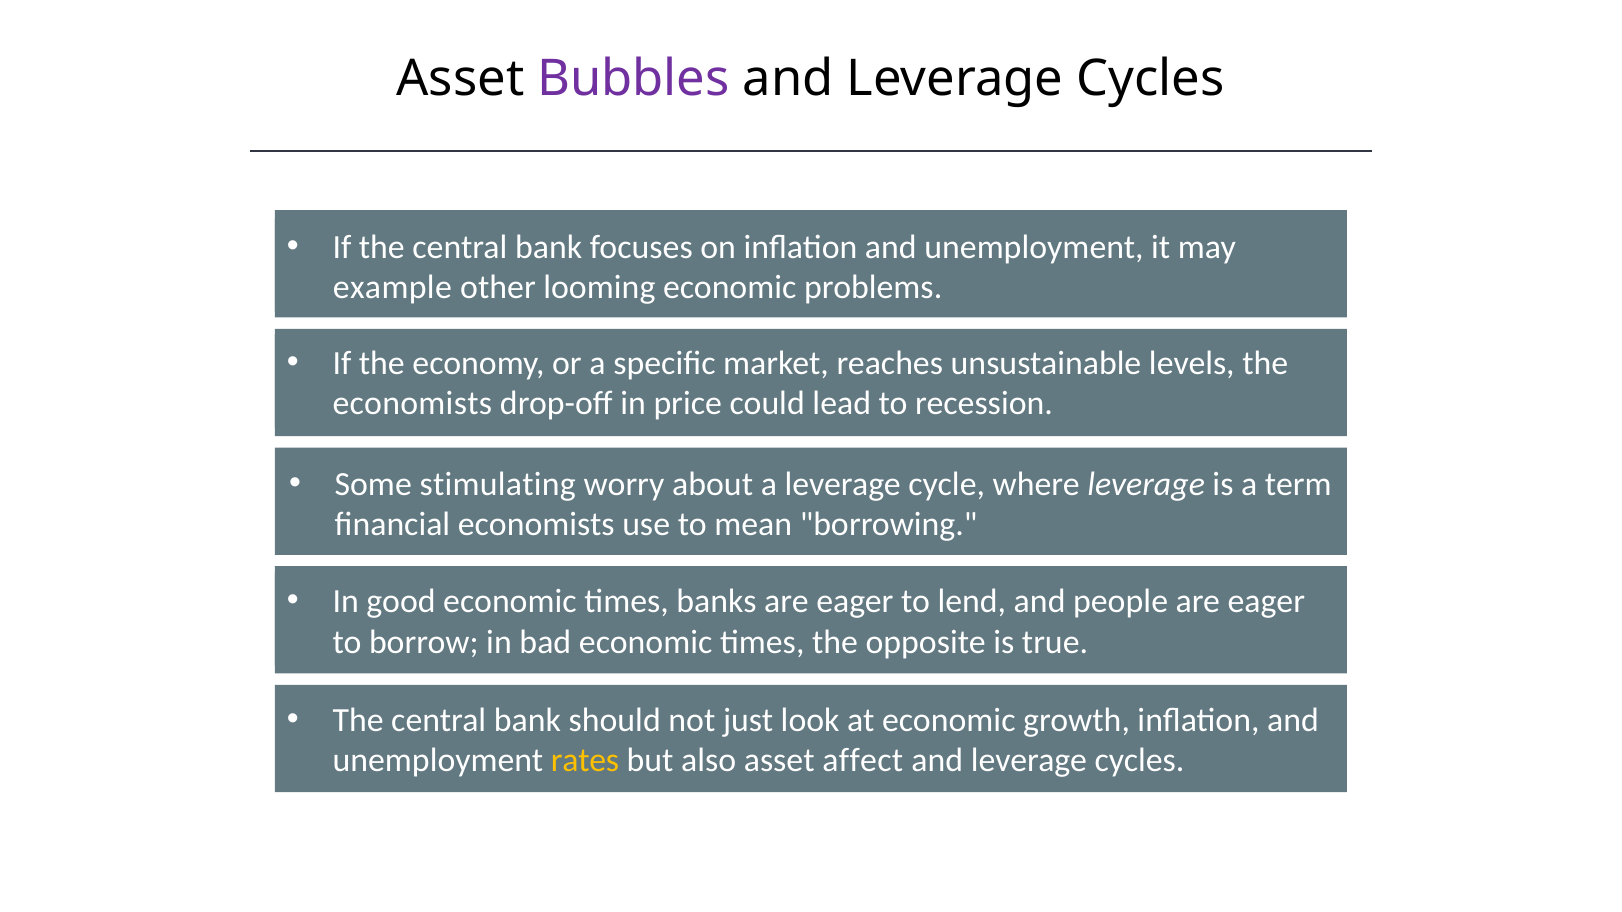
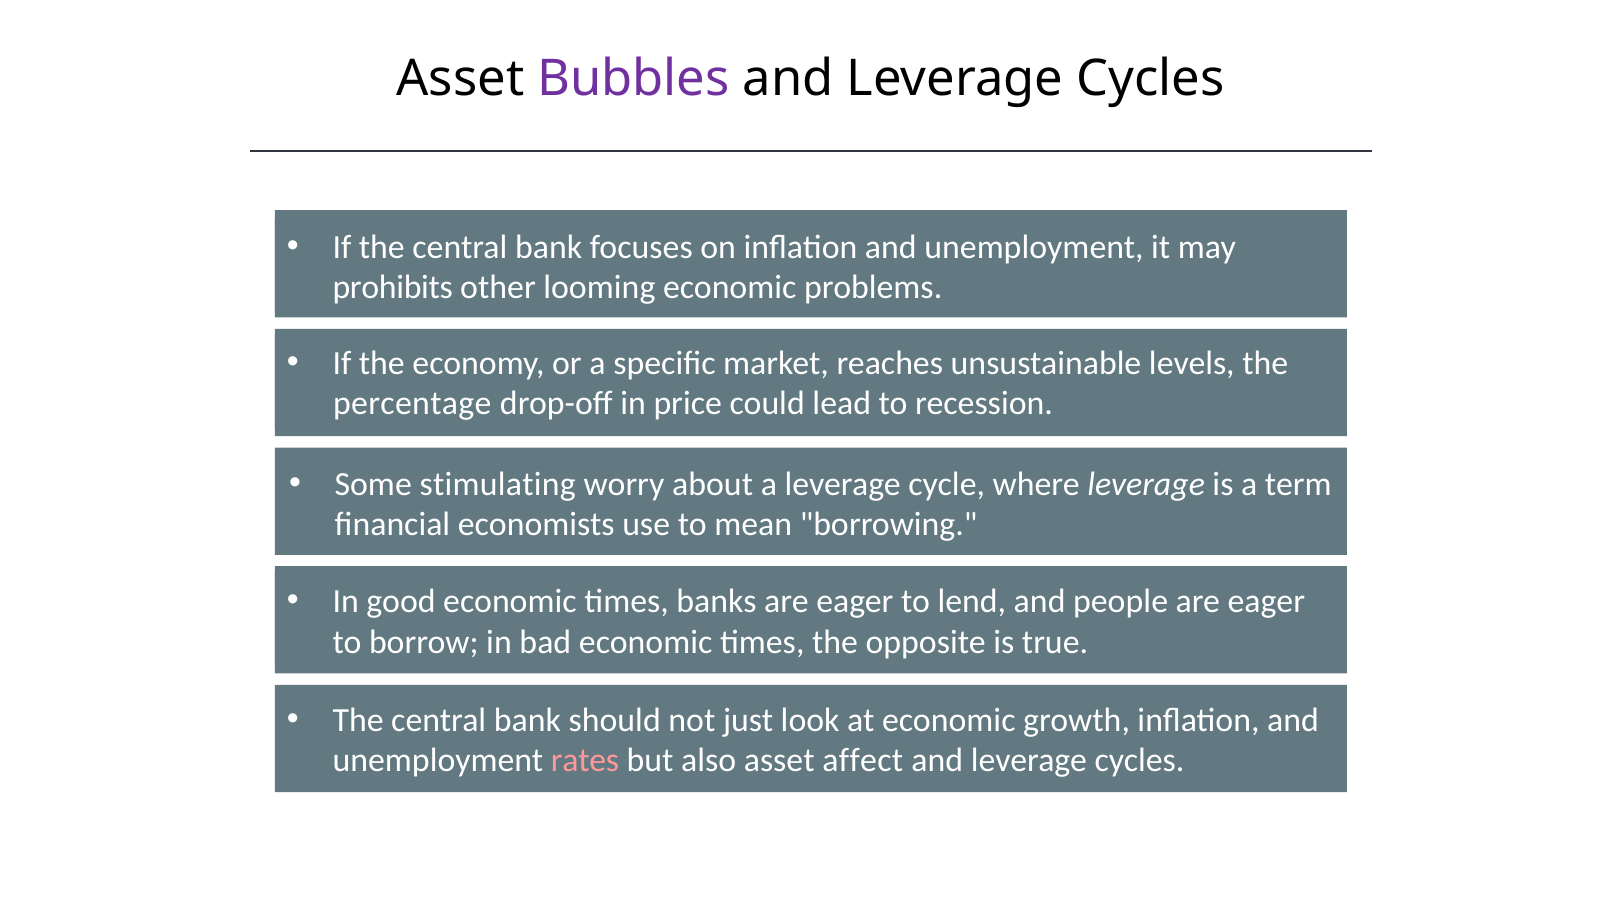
example: example -> prohibits (393, 288)
economists: economists -> percentage (412, 404)
rates colour: yellow -> pink (585, 761)
